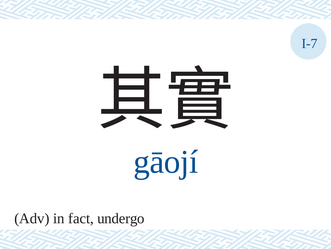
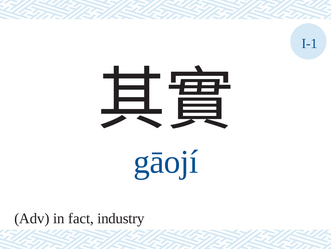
I-7: I-7 -> I-1 (310, 43)
undergo: undergo -> industry (121, 218)
